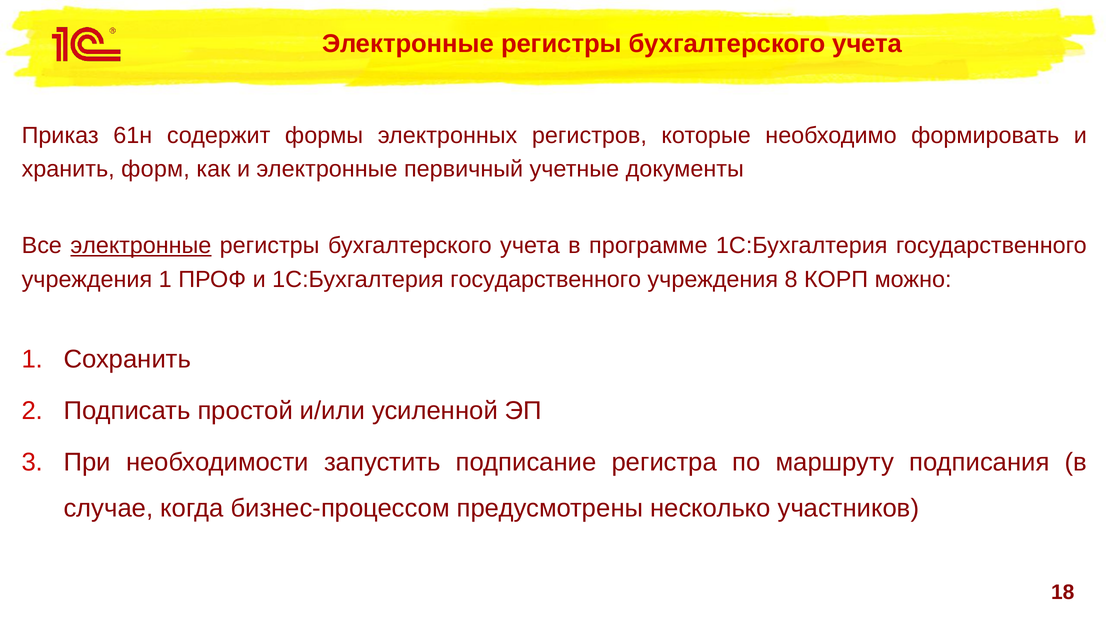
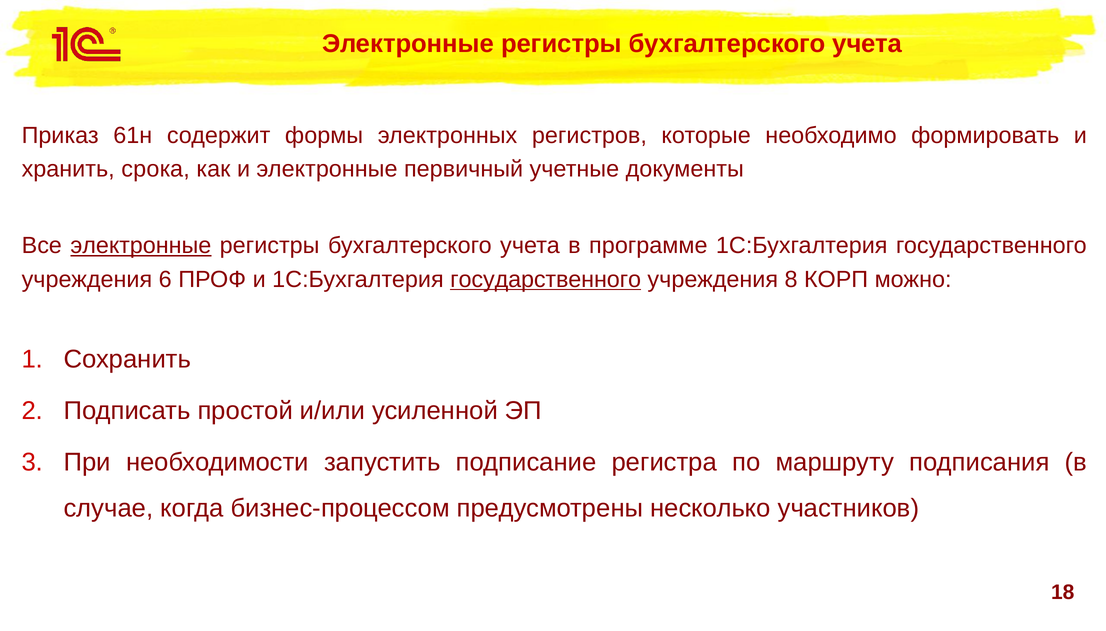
форм: форм -> срока (156, 169)
учреждения 1: 1 -> 6 (165, 279)
государственного underline: none -> present (546, 279)
